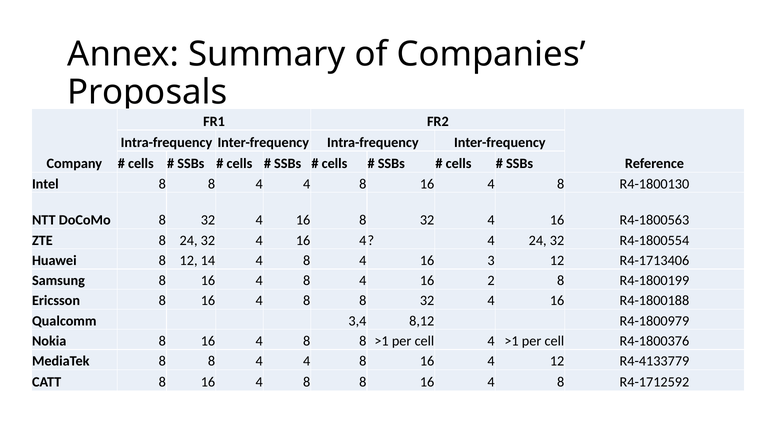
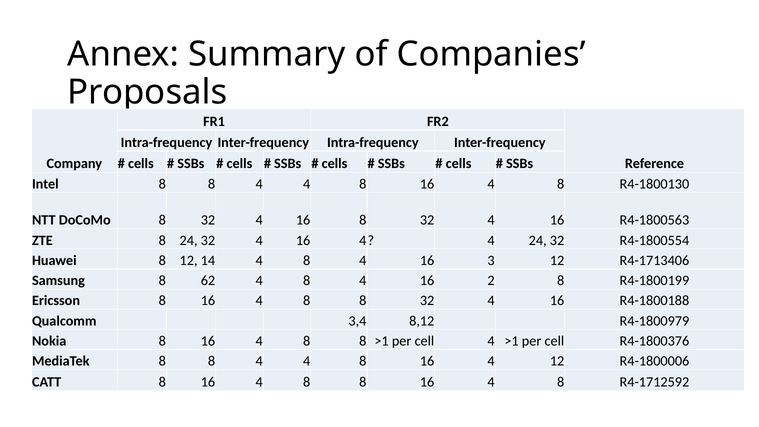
Samsung 8 16: 16 -> 62 (208, 281)
R4-4133779: R4-4133779 -> R4-1800006 (654, 361)
